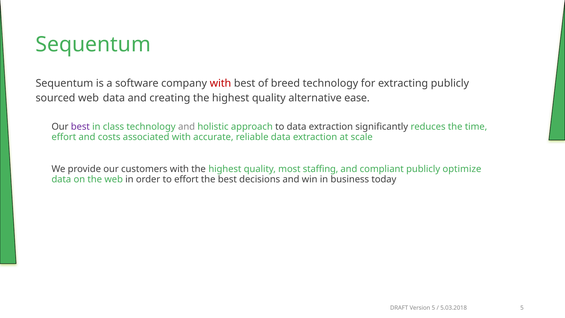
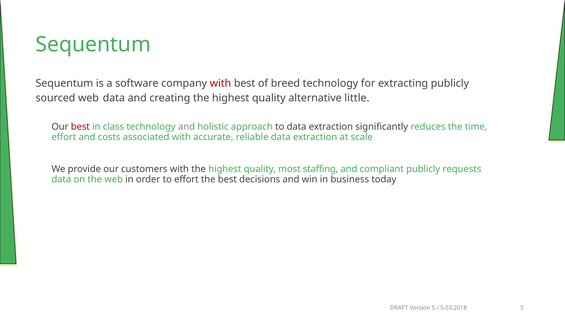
ease: ease -> little (357, 98)
best colour: purple -> red (80, 127)
optimize: optimize -> requests (462, 169)
